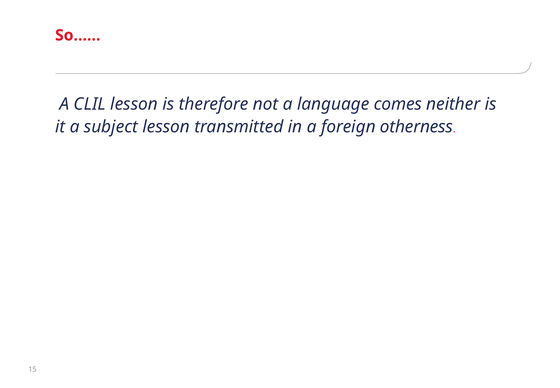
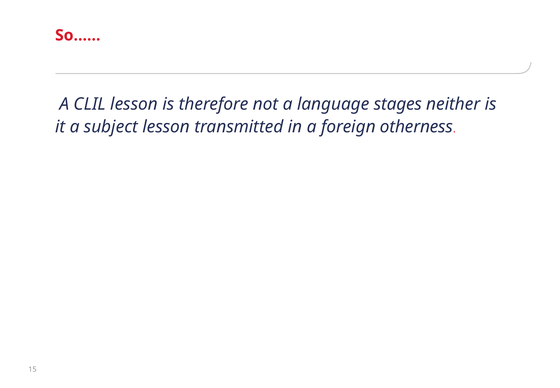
comes: comes -> stages (398, 104)
